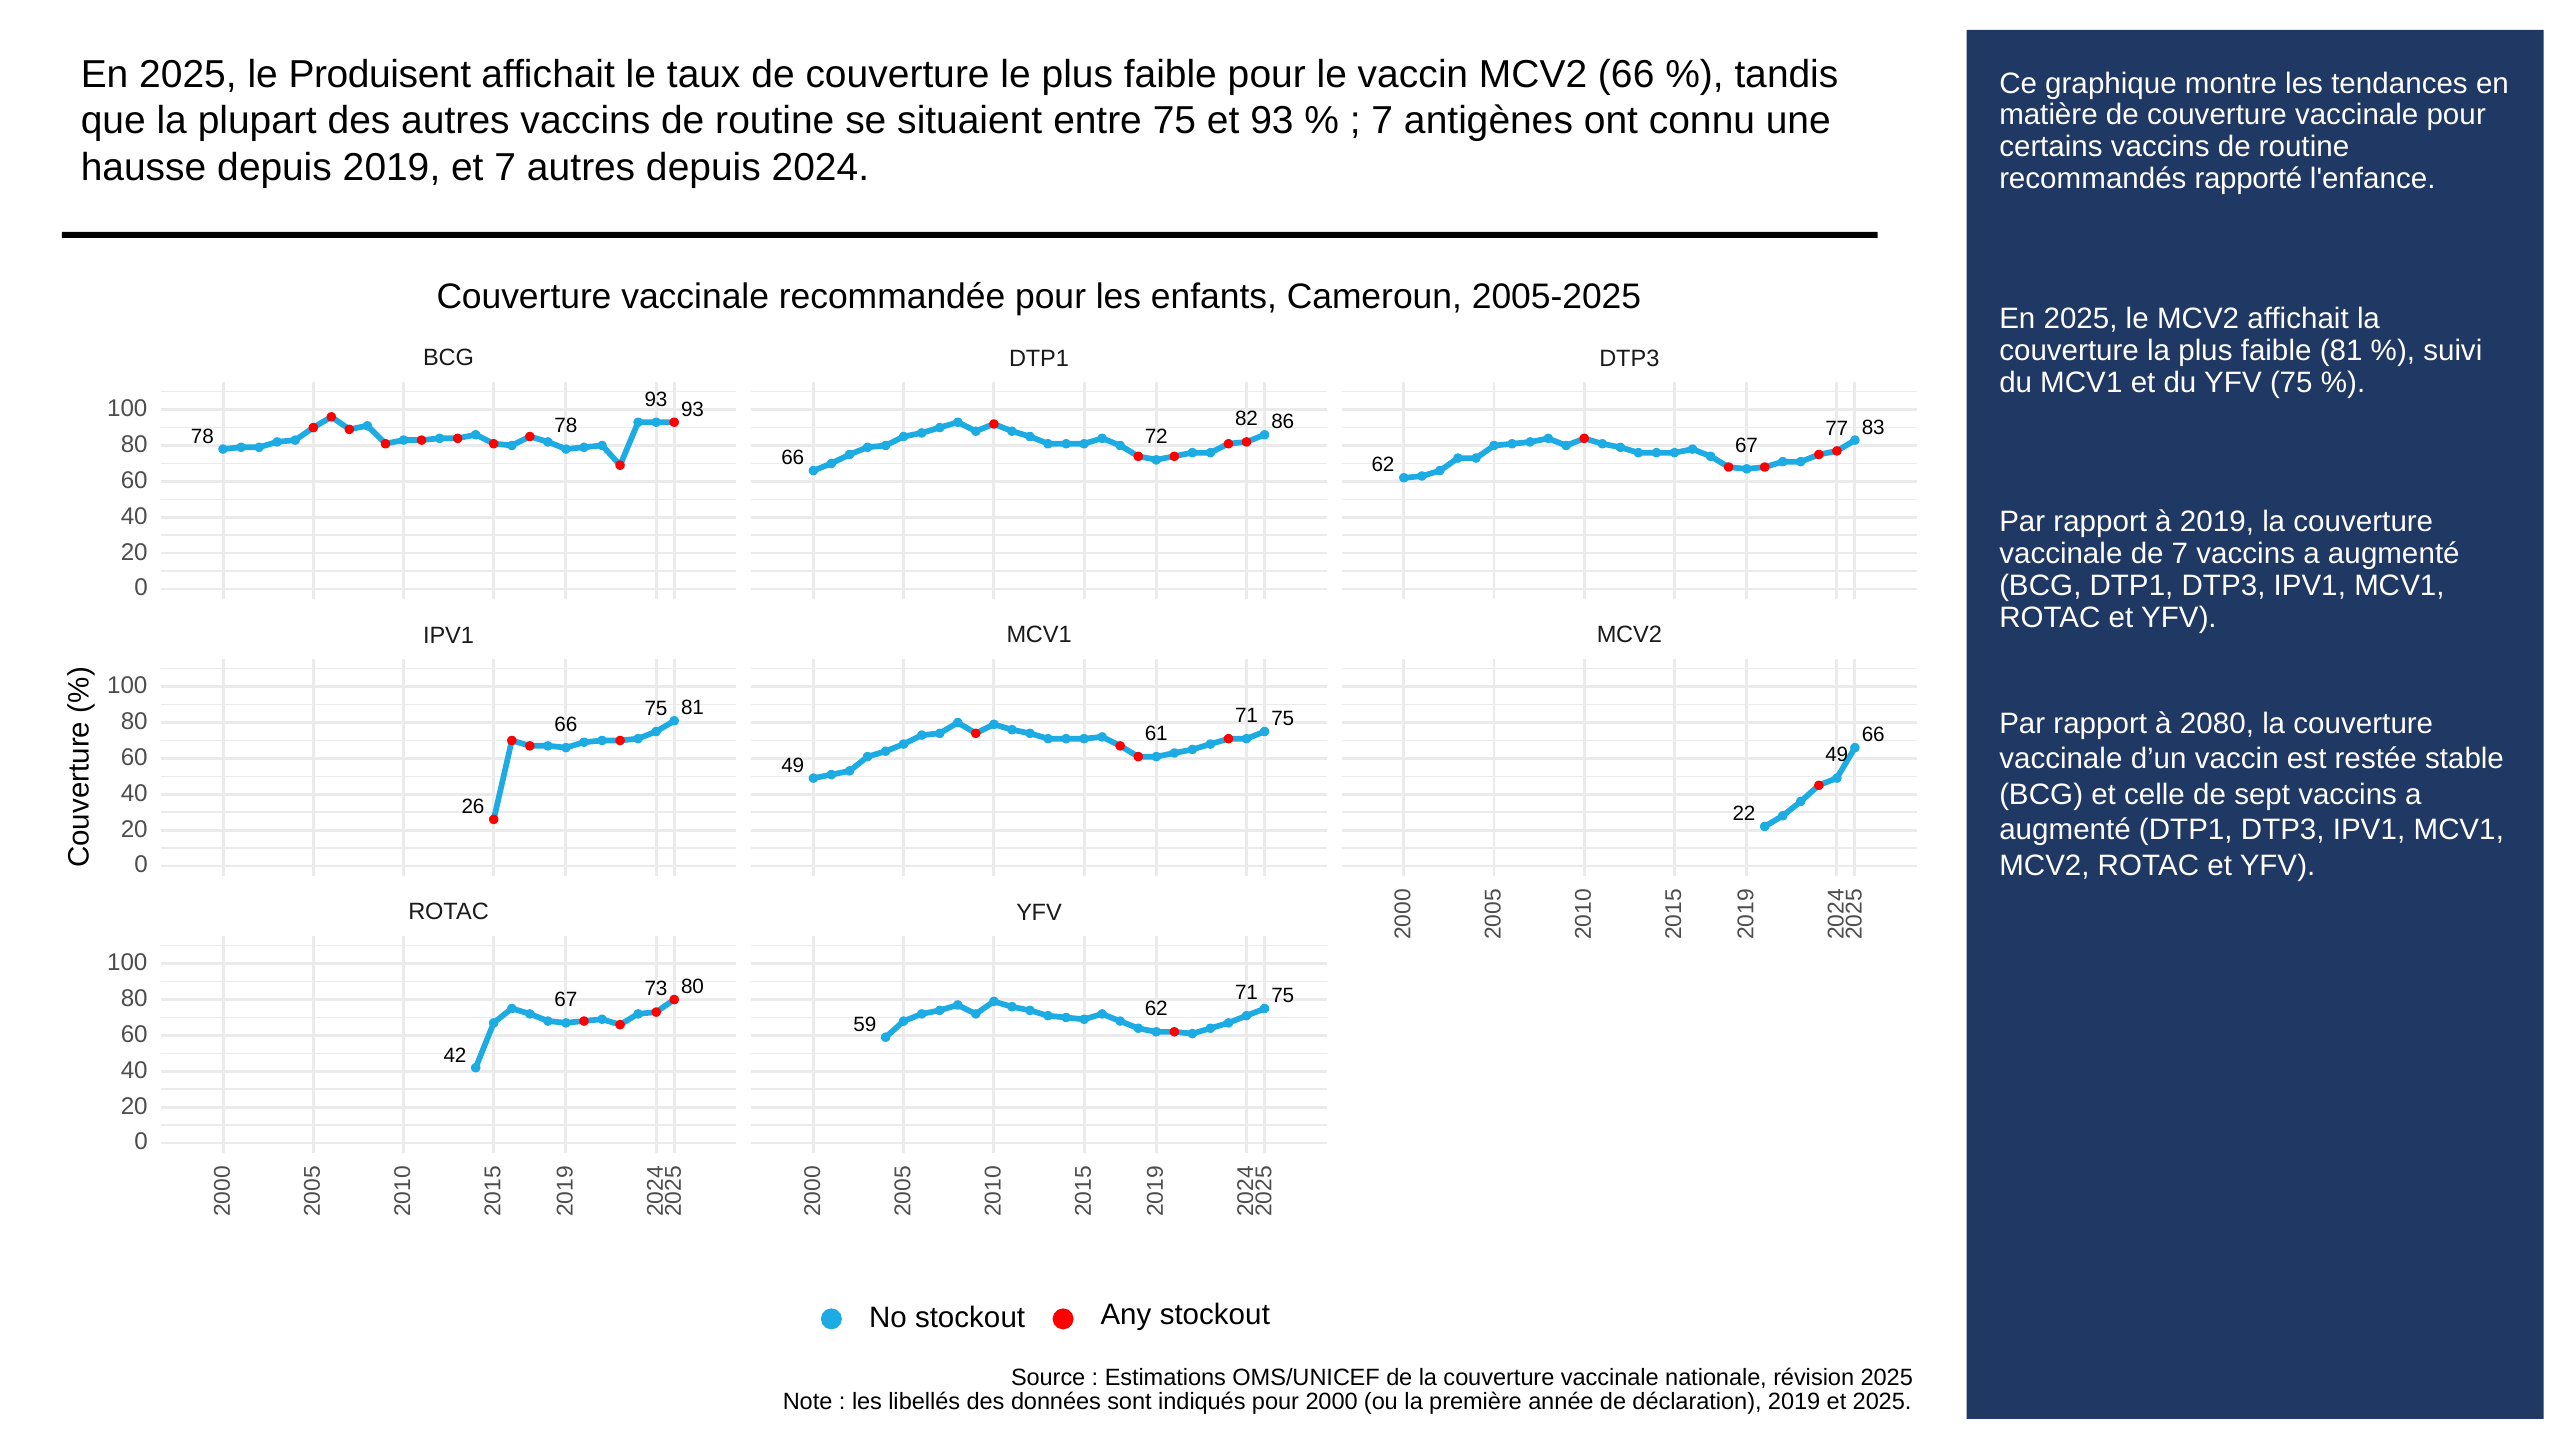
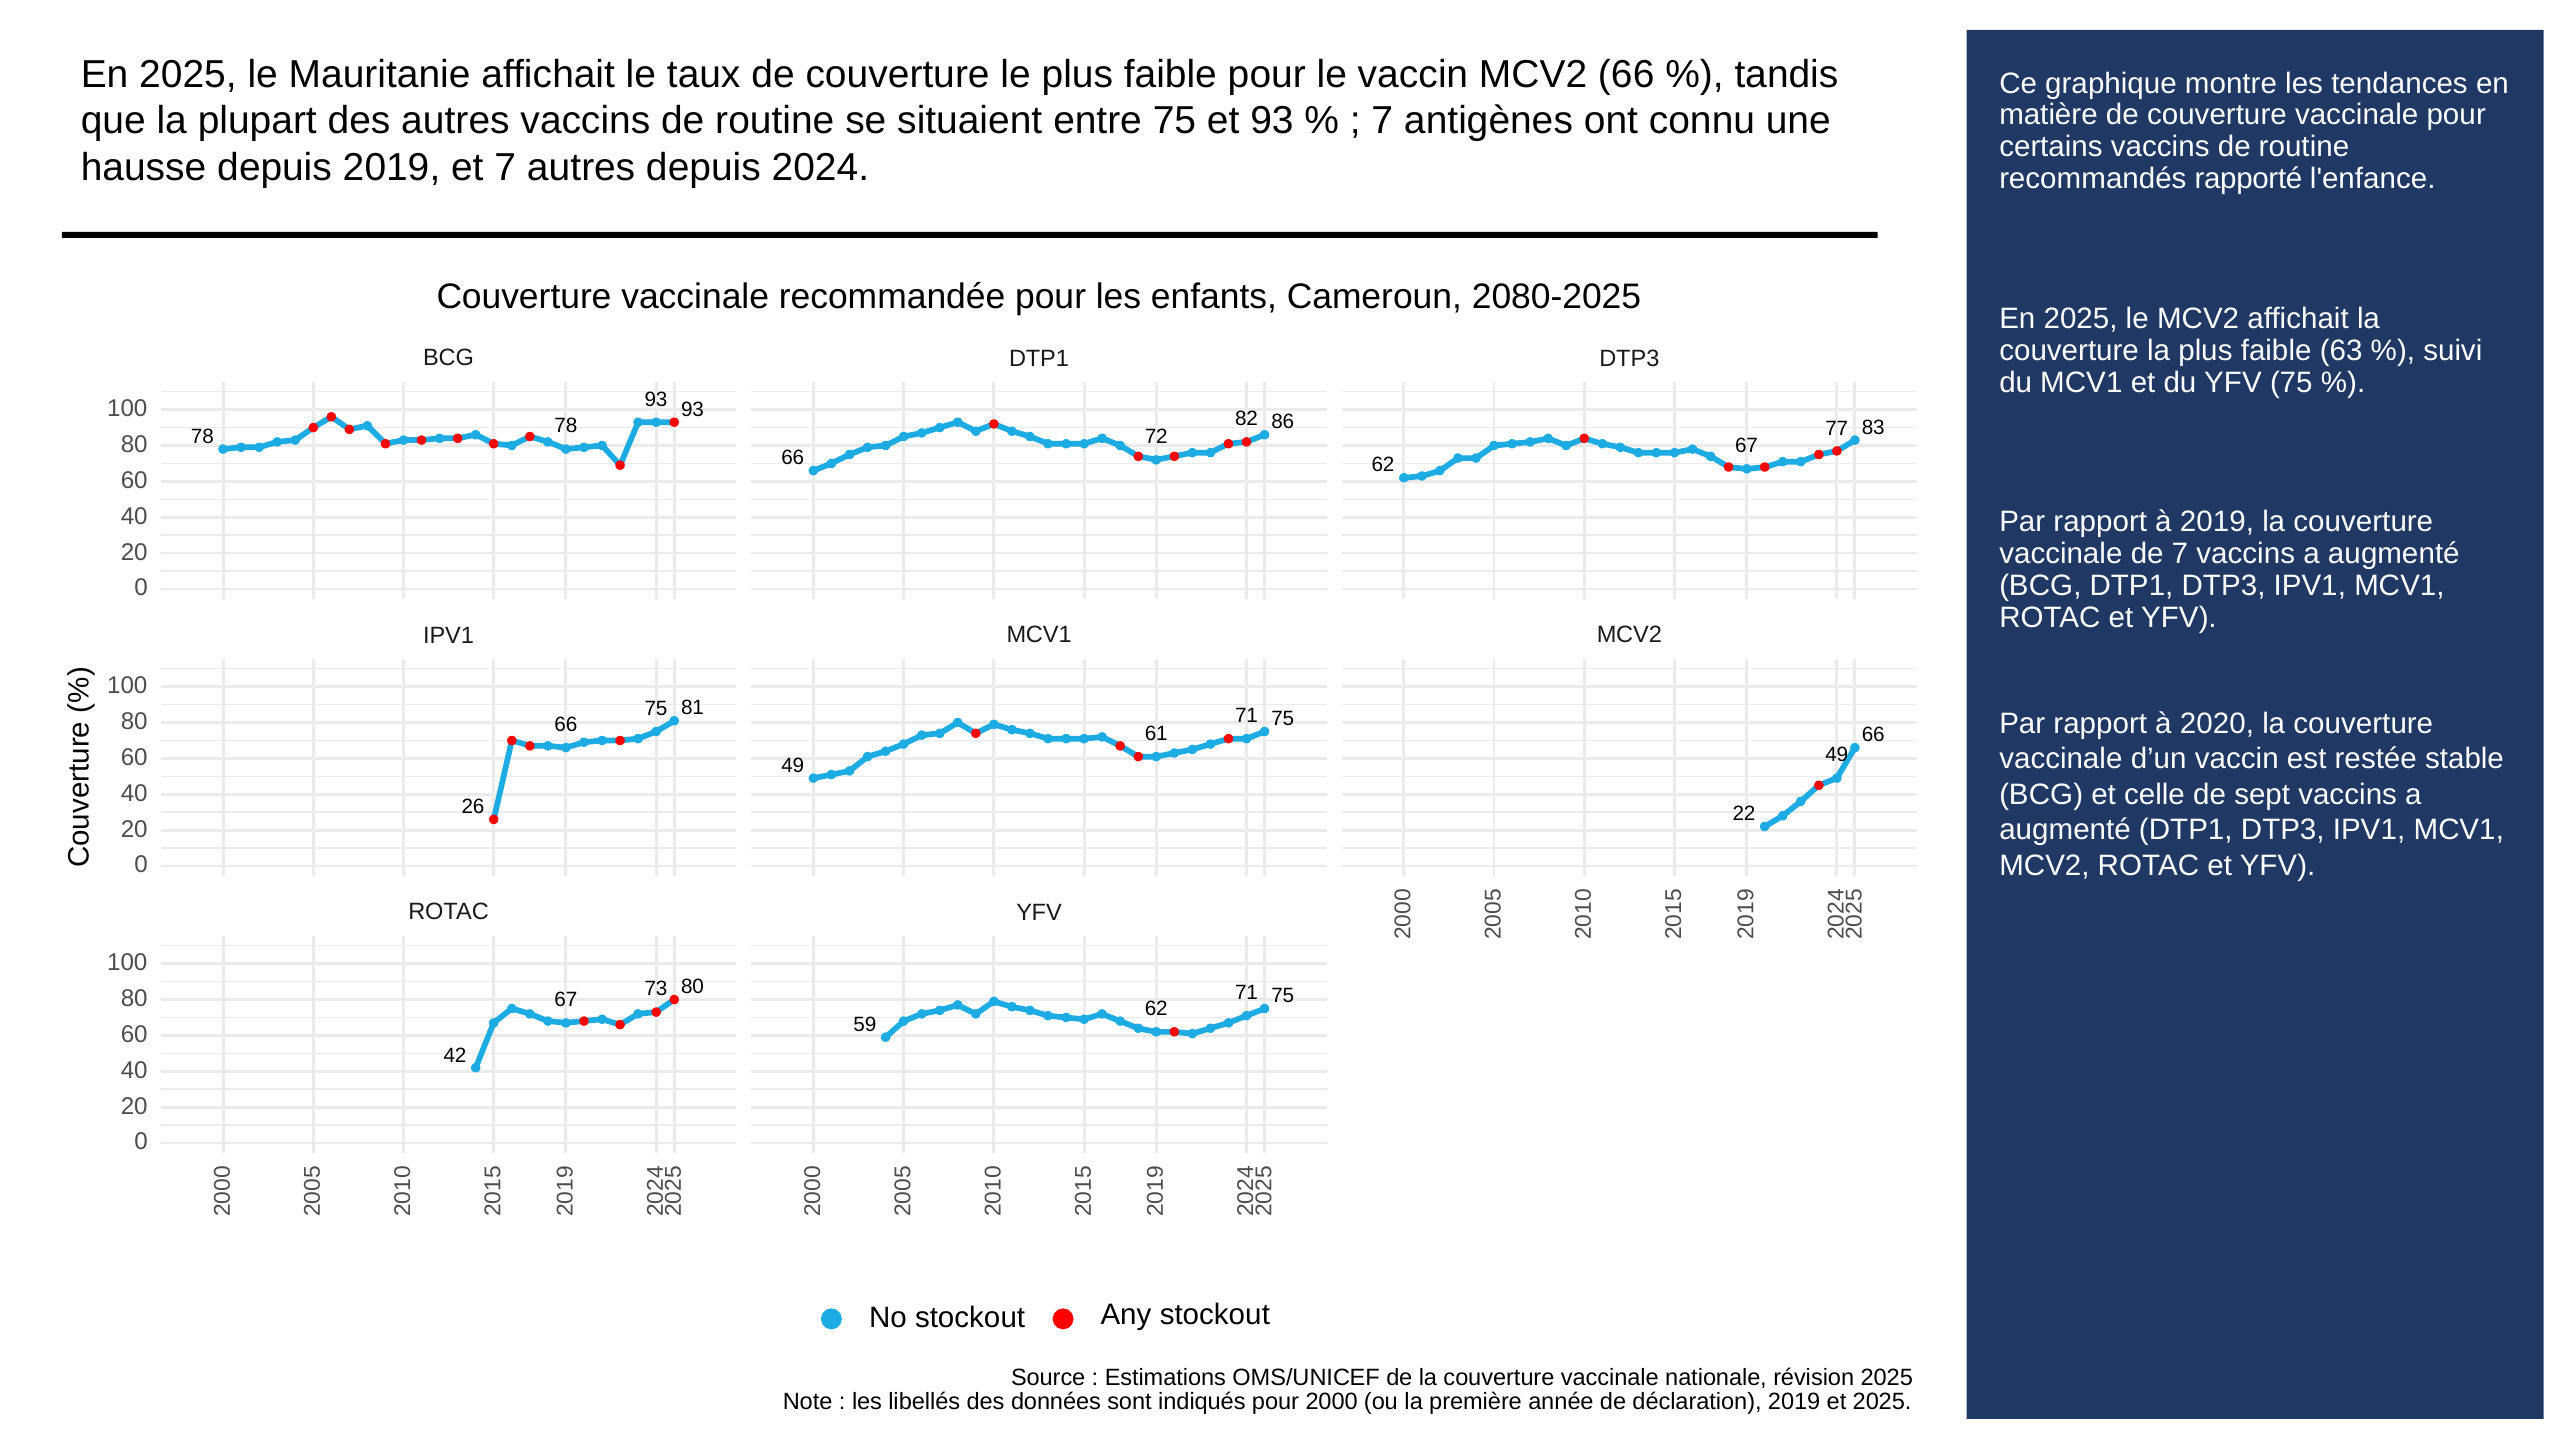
Produisent: Produisent -> Mauritanie (380, 74)
2005-2025: 2005-2025 -> 2080-2025 (1556, 297)
faible 81: 81 -> 63 (2341, 351)
2080: 2080 -> 2020 (2217, 724)
